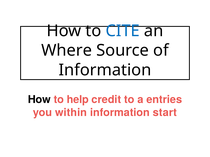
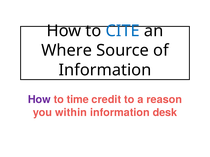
How colour: black -> purple (39, 100)
help: help -> time (78, 100)
entries: entries -> reason (164, 100)
start: start -> desk (165, 113)
